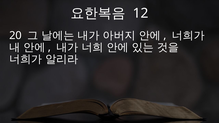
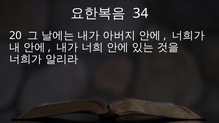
12: 12 -> 34 (141, 13)
